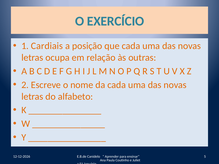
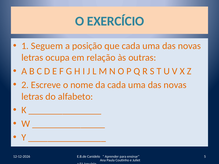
Cardiais: Cardiais -> Seguem (47, 46)
